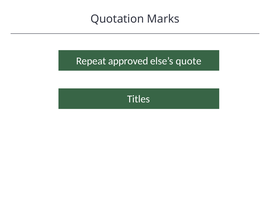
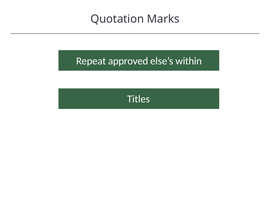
quote: quote -> within (189, 61)
